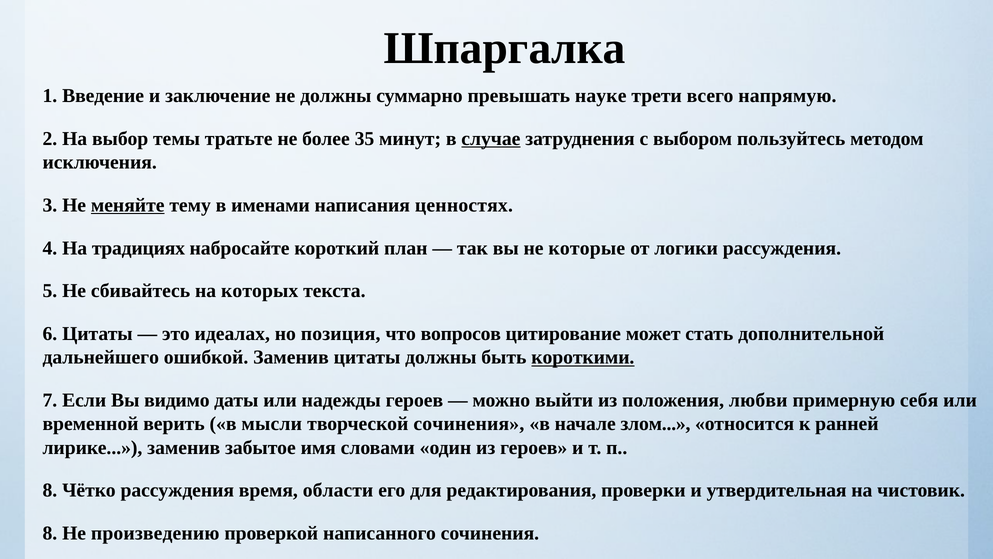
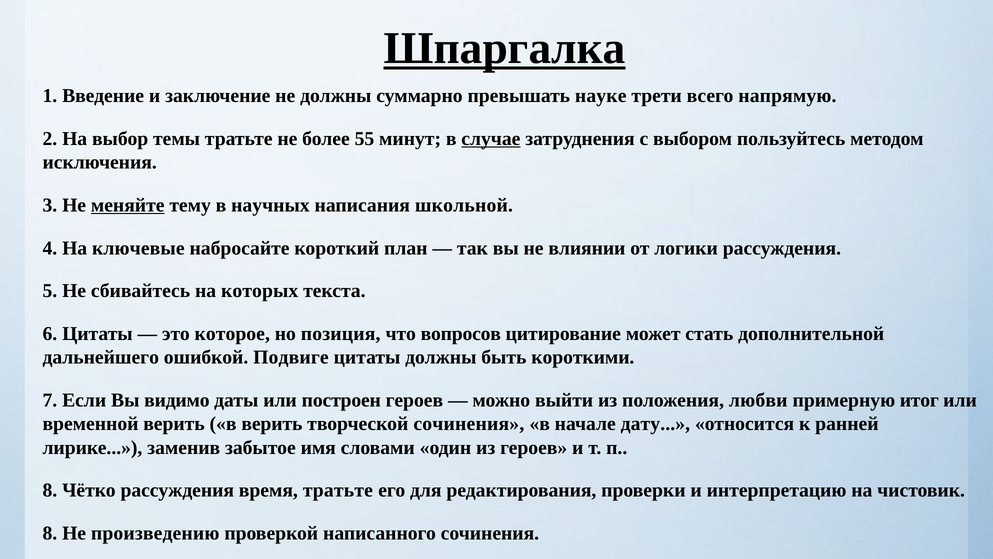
Шпаргалка underline: none -> present (505, 48)
35: 35 -> 55 (364, 139)
именами: именами -> научных (270, 205)
ценностях: ценностях -> школьной (464, 205)
традициях: традициях -> ключевые (138, 248)
которые: которые -> влиянии (587, 248)
идеалах: идеалах -> которое (232, 334)
ошибкой Заменив: Заменив -> Подвиге (291, 357)
короткими underline: present -> none (583, 357)
надежды: надежды -> построен (341, 400)
себя: себя -> итог (919, 400)
в мысли: мысли -> верить (272, 424)
злом: злом -> дату (655, 424)
время области: области -> тратьте (338, 490)
утвердительная: утвердительная -> интерпретацию (777, 490)
